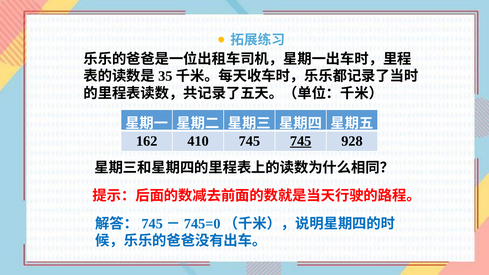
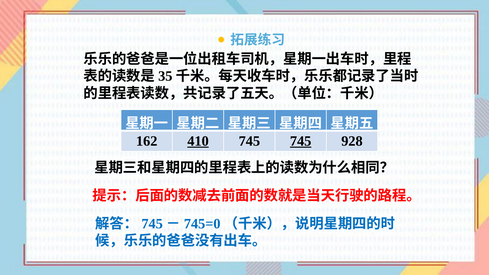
410 underline: none -> present (198, 141)
